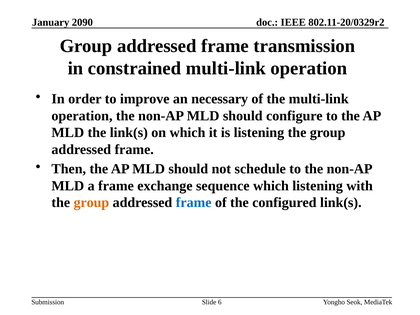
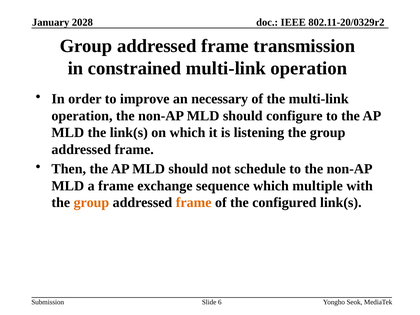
2090: 2090 -> 2028 (82, 22)
which listening: listening -> multiple (318, 186)
frame colour: blue -> orange (194, 203)
